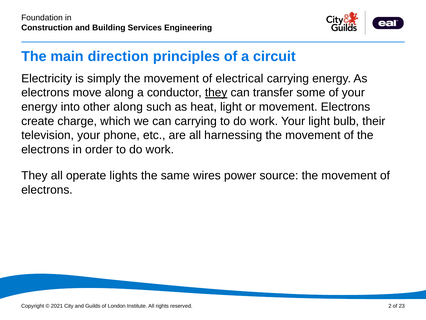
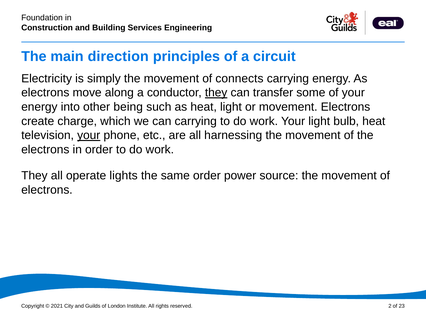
electrical: electrical -> connects (239, 78)
other along: along -> being (128, 107)
bulb their: their -> heat (374, 121)
your underline: none -> present (89, 135)
same wires: wires -> order (207, 175)
